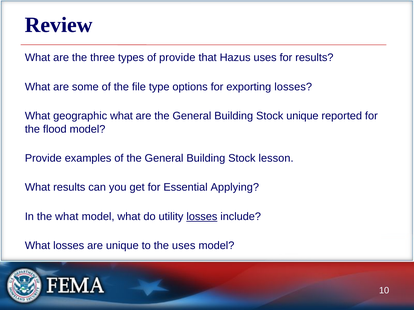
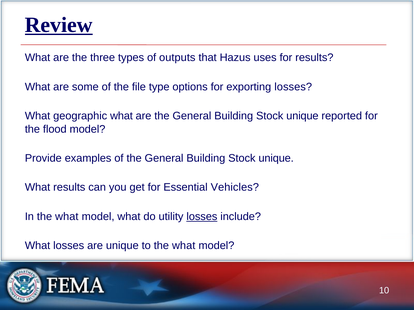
Review underline: none -> present (59, 25)
of provide: provide -> outputs (177, 58)
lesson: lesson -> unique (276, 158)
Applying: Applying -> Vehicles (235, 188)
to the uses: uses -> what (184, 246)
